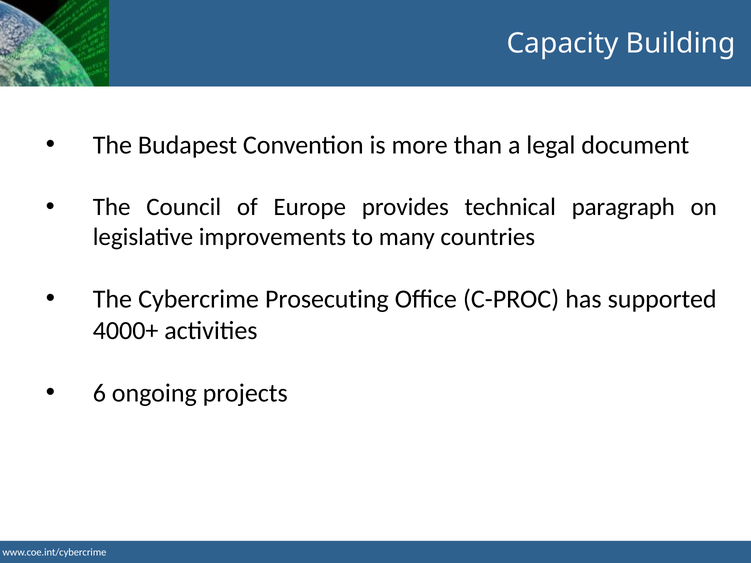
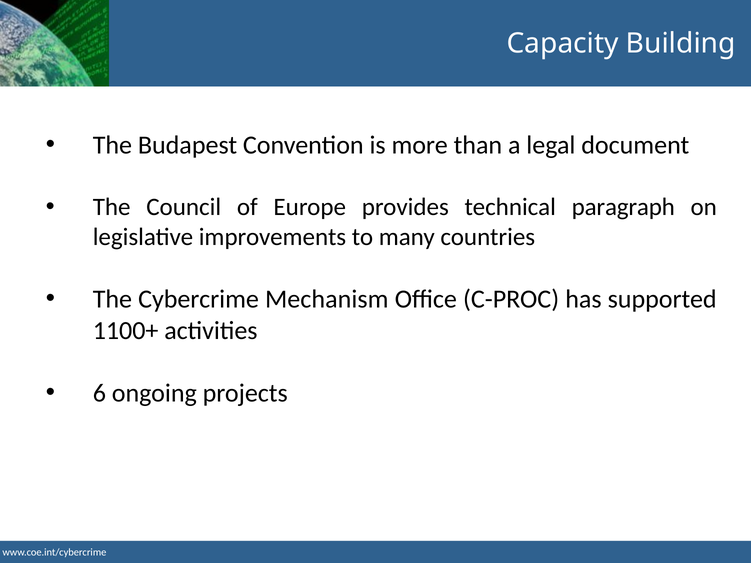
Prosecuting: Prosecuting -> Mechanism (327, 299)
4000+: 4000+ -> 1100+ (126, 331)
